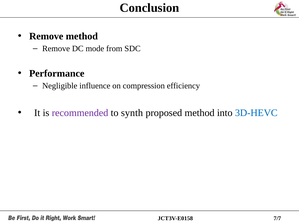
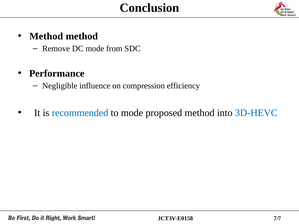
Remove: Remove -> Method (46, 36)
recommended colour: purple -> blue (80, 113)
to synth: synth -> mode (132, 113)
